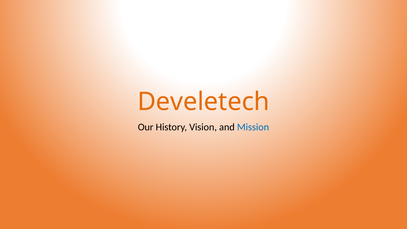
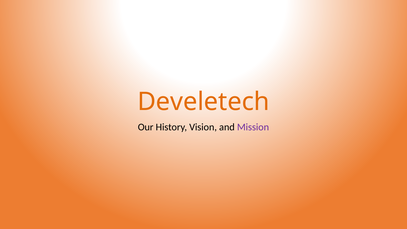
Mission colour: blue -> purple (253, 127)
